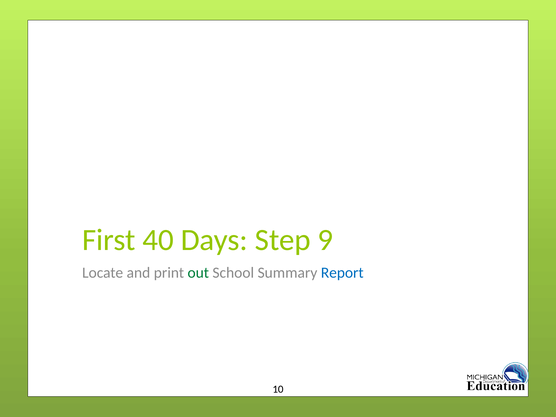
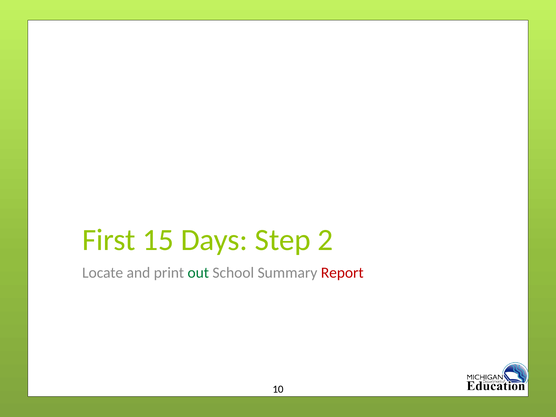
40: 40 -> 15 (158, 240)
9: 9 -> 2 (325, 240)
Report colour: blue -> red (342, 273)
